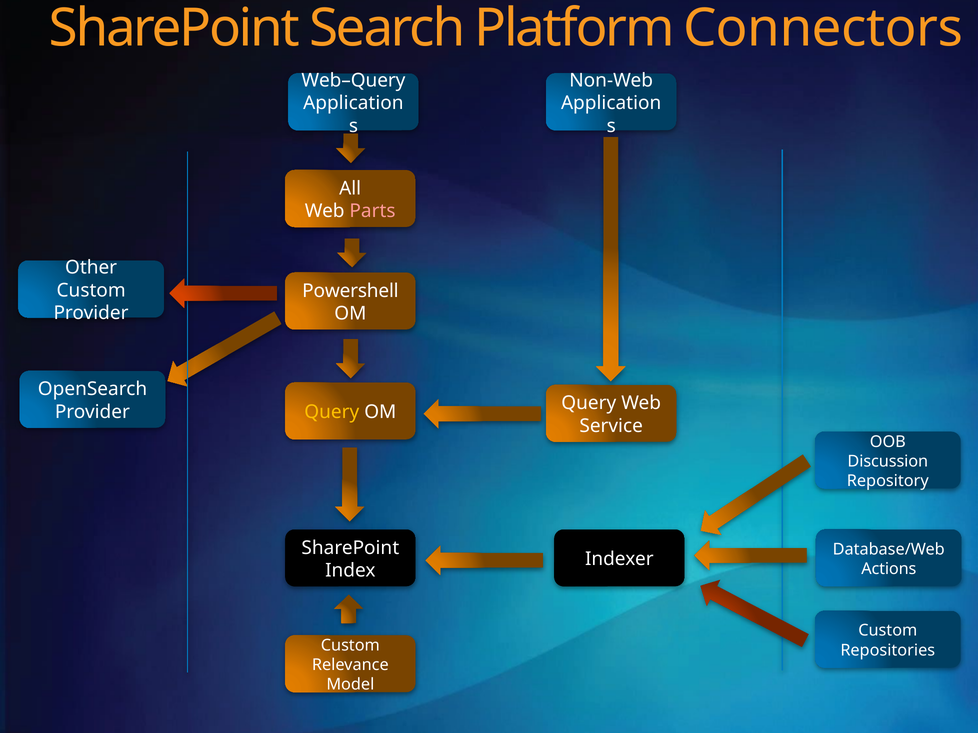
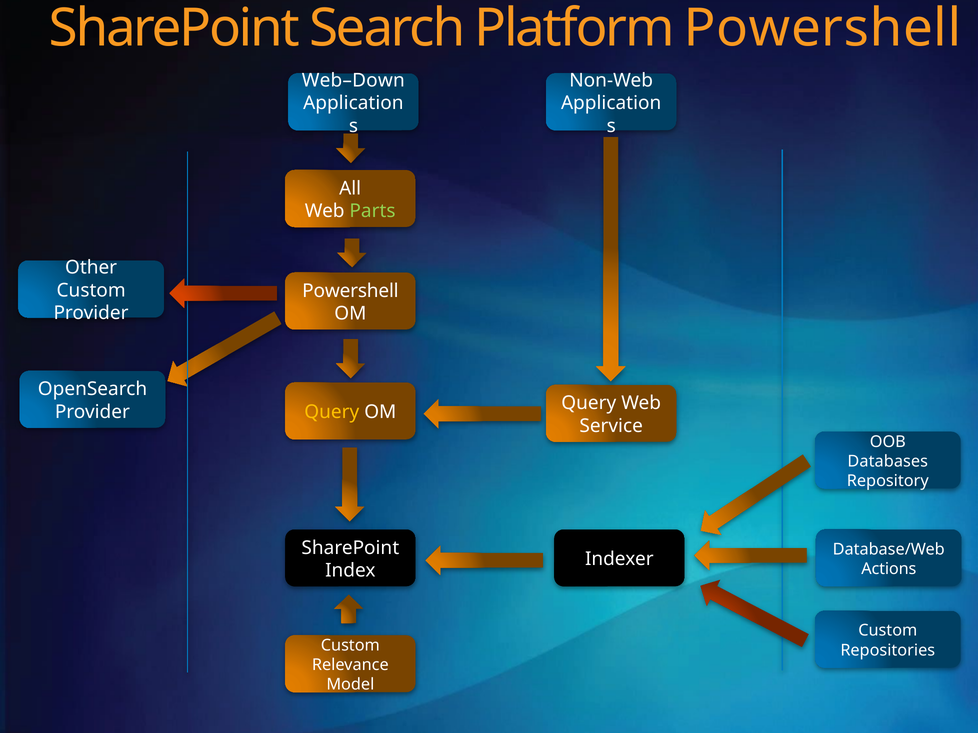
Connectors: Connectors -> Powershell (822, 28)
Web–Query: Web–Query -> Web–Down (353, 80)
Parts colour: pink -> light green (373, 211)
Discussion: Discussion -> Databases (888, 462)
